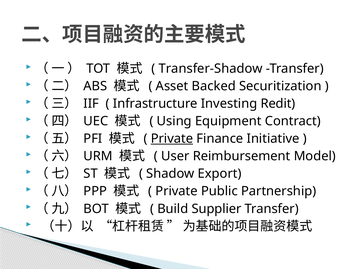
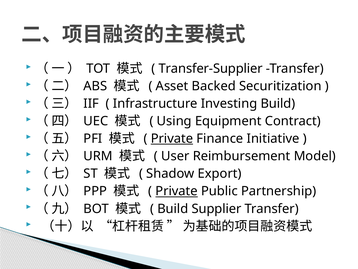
Transfer-Shadow: Transfer-Shadow -> Transfer-Supplier (211, 68)
Investing Redit: Redit -> Build (278, 103)
Private underline: none -> present (177, 191)
